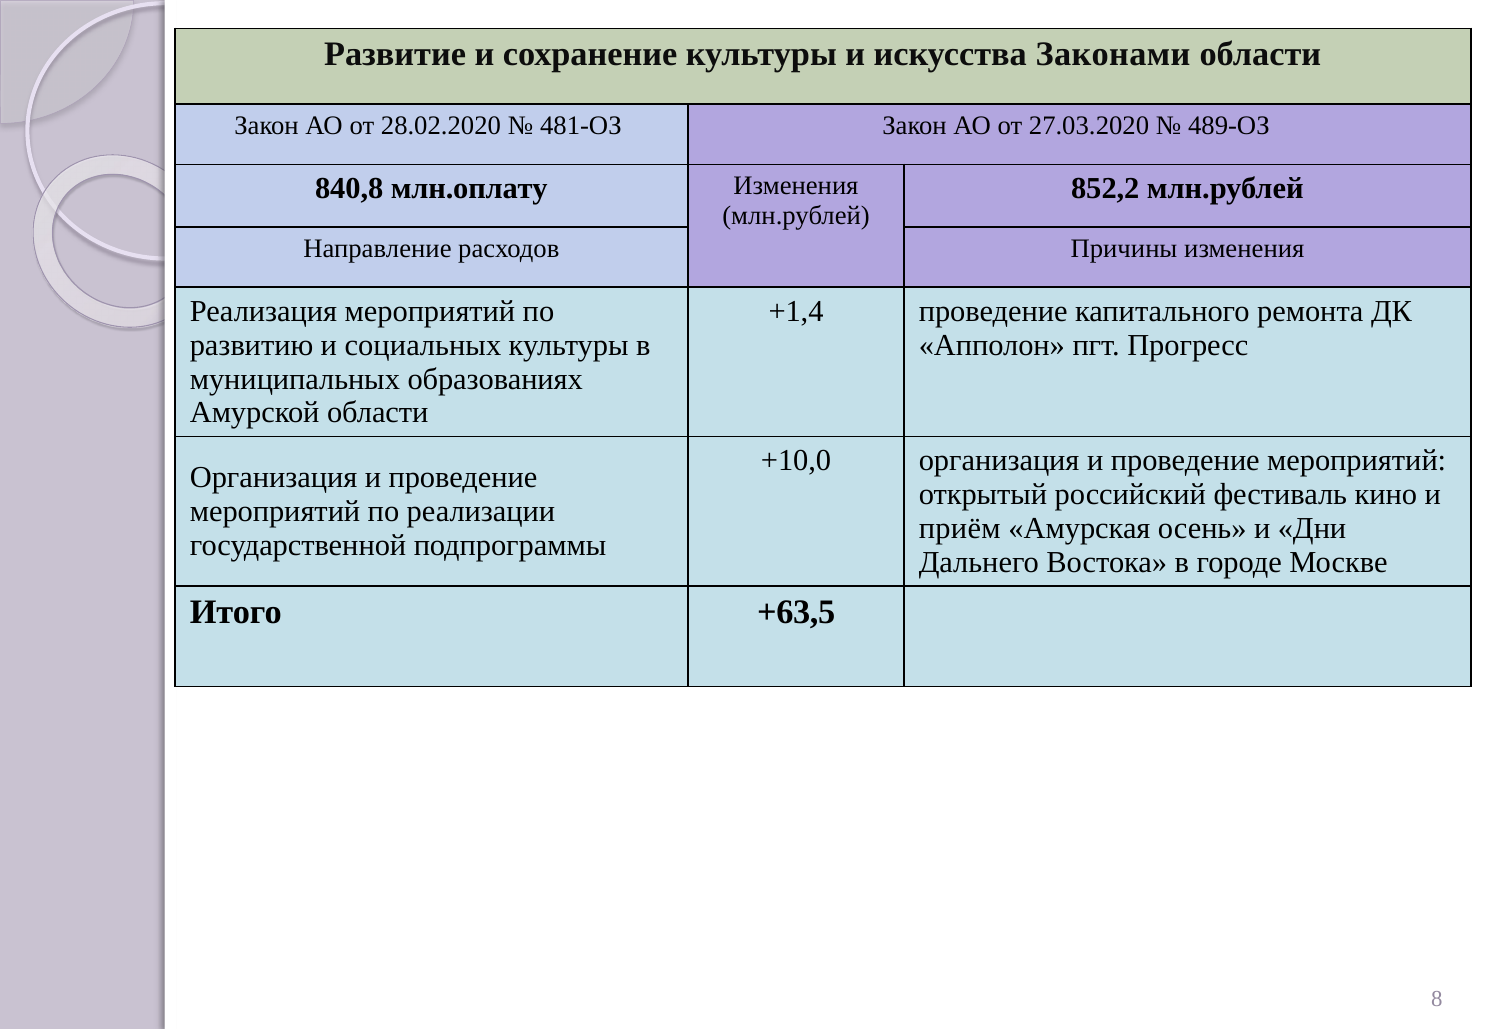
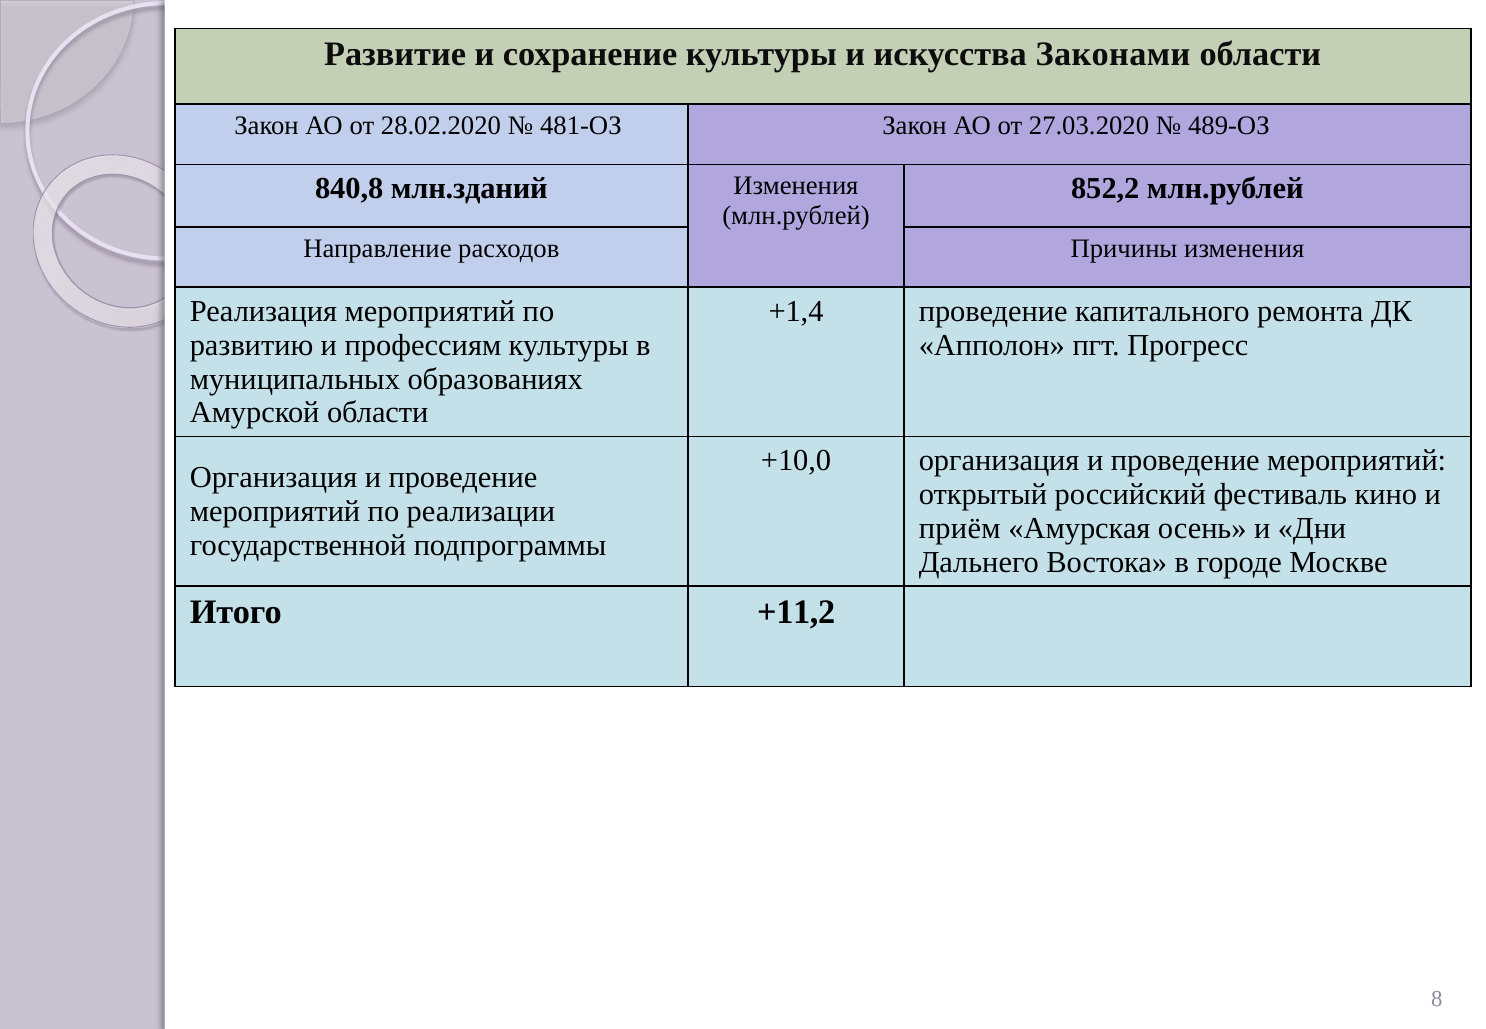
млн.оплату: млн.оплату -> млн.зданий (469, 188)
социальных: социальных -> профессиям (423, 345)
+63,5: +63,5 -> +11,2 (796, 612)
